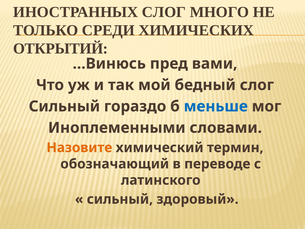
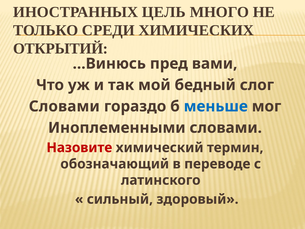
ИНОСТРАННЫХ СЛОГ: СЛОГ -> ЦЕЛЬ (164, 12)
Сильный: Сильный -> Словами (64, 106)
Назовите colour: orange -> red (79, 147)
